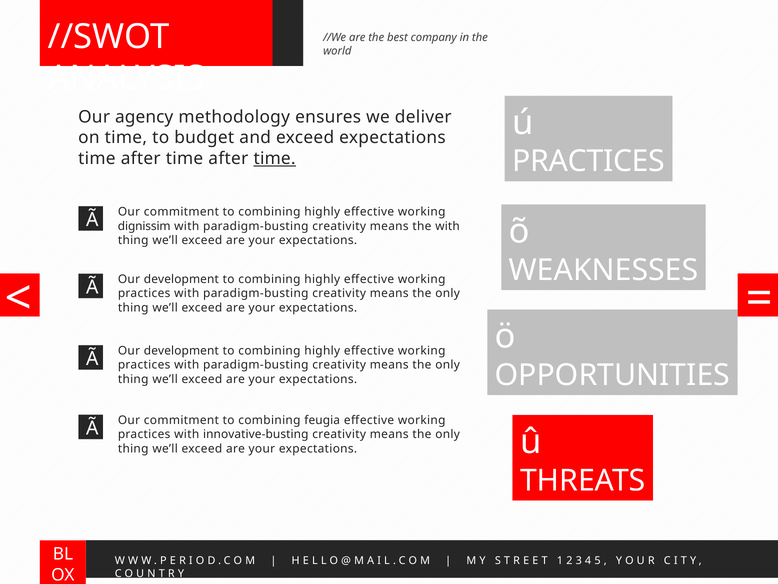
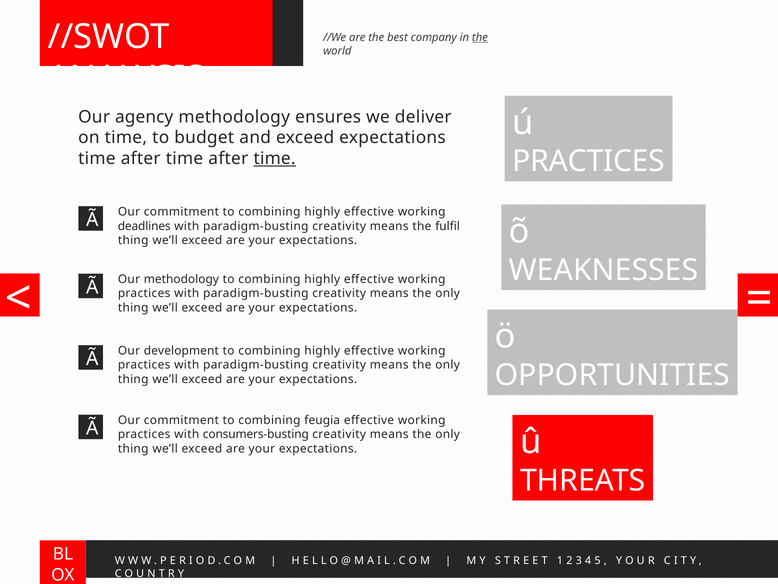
the underline: none -> present (480, 37)
dignissim: dignissim -> deadlines (144, 226)
the with: with -> fulfil (448, 226)
development: development -> methodology (181, 279)
innovative-busting: innovative-busting -> consumers-busting (256, 434)
